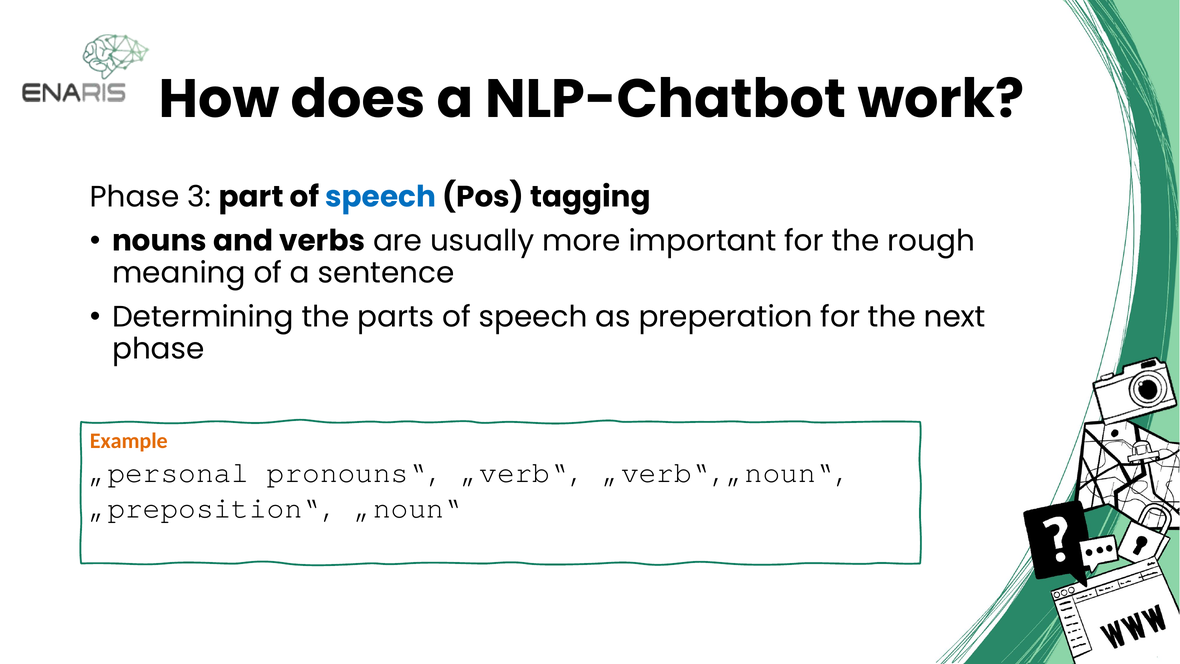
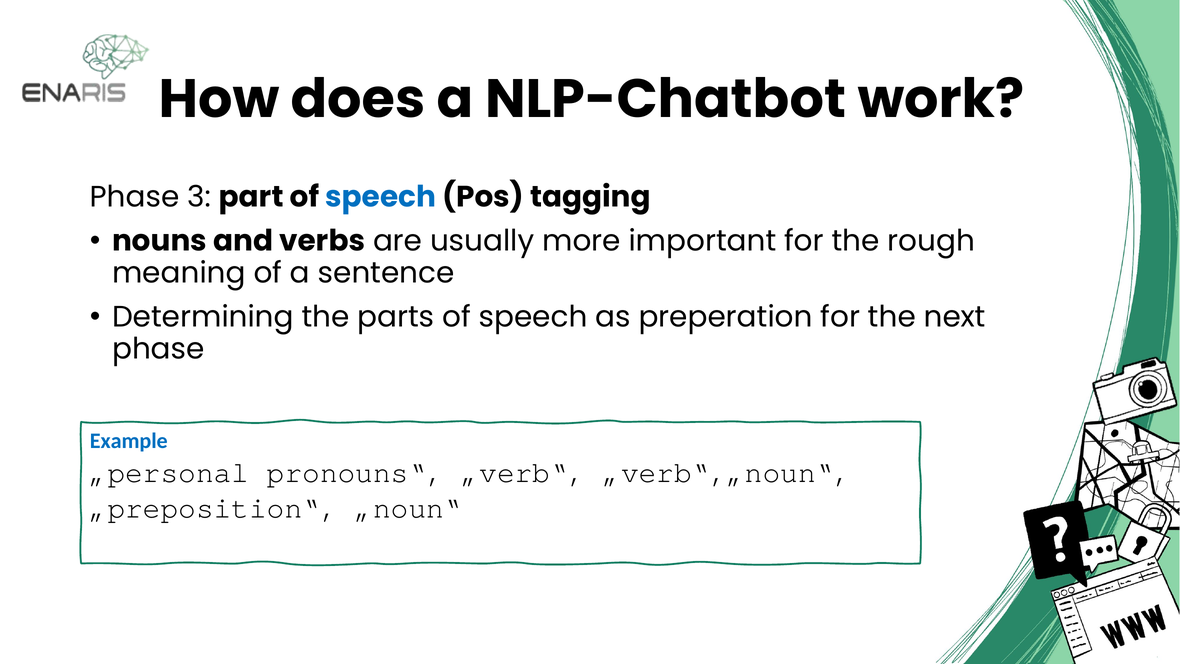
Example colour: orange -> blue (129, 441)
